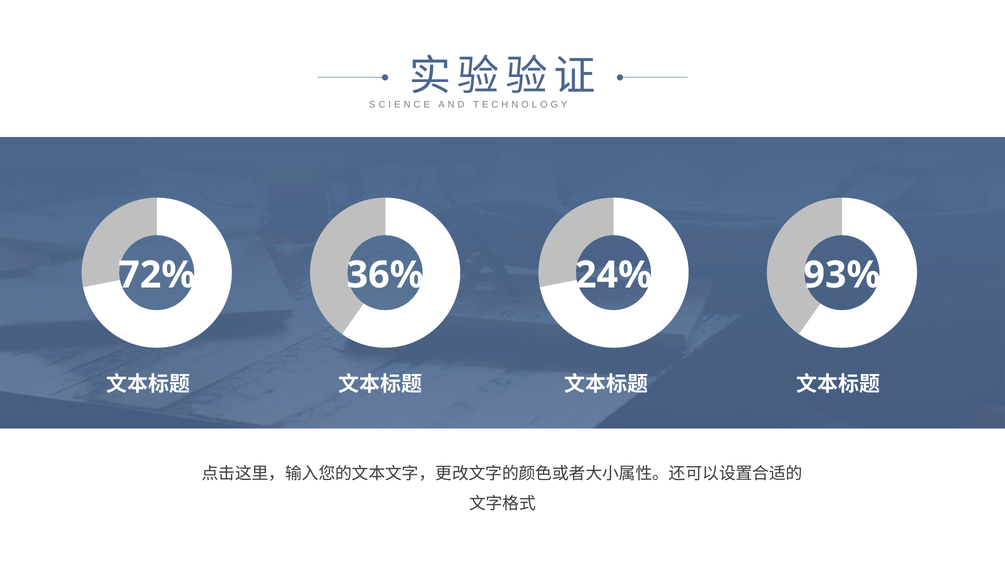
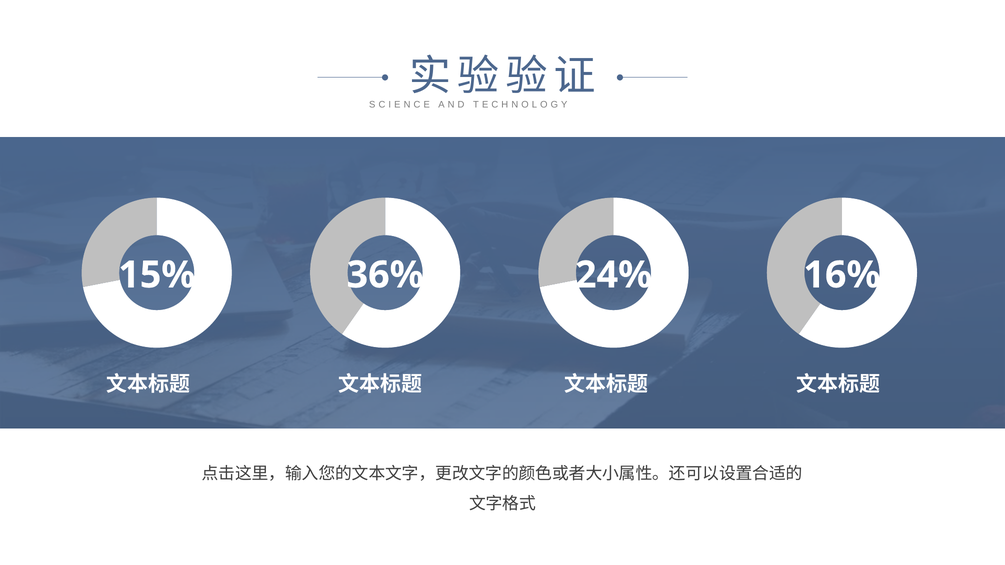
72%: 72% -> 15% (157, 275)
93%: 93% -> 16% (842, 275)
